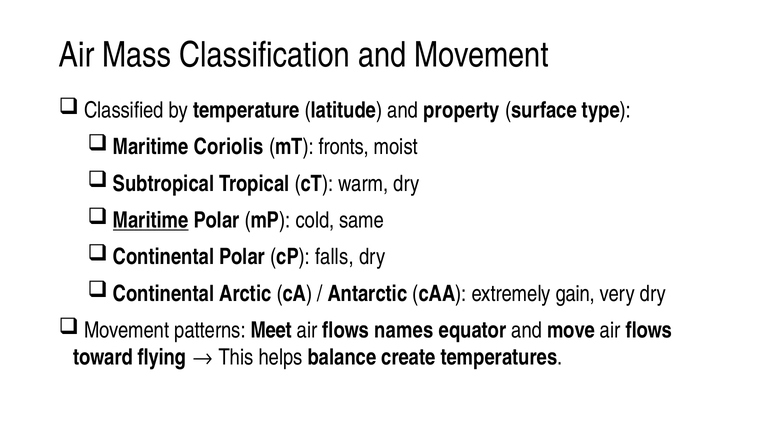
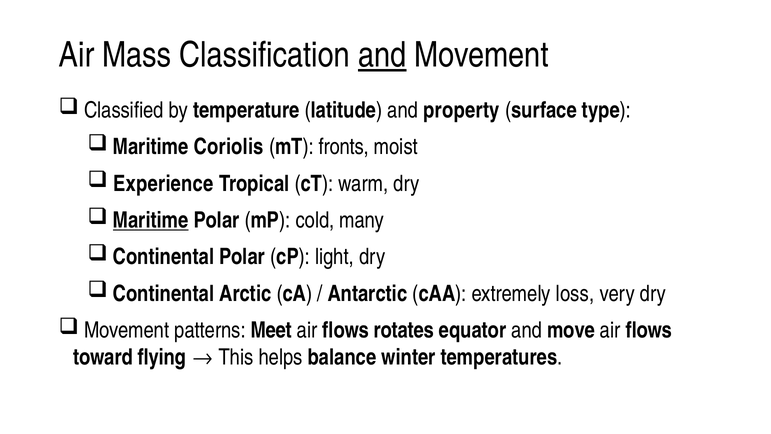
and underline: none -> present (382, 55)
Subtropical: Subtropical -> Experience (163, 184)
same: same -> many (362, 220)
falls: falls -> light (334, 257)
gain: gain -> loss (575, 293)
names: names -> rotates (404, 330)
create: create -> winter (408, 357)
